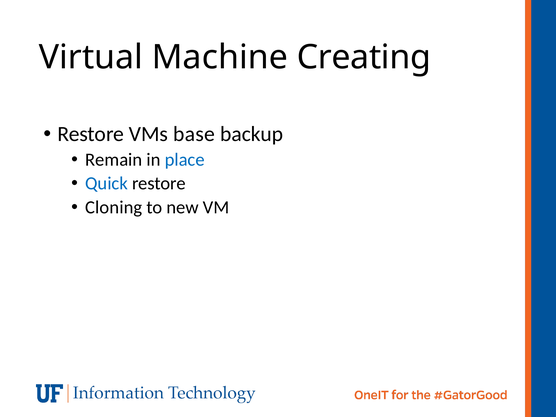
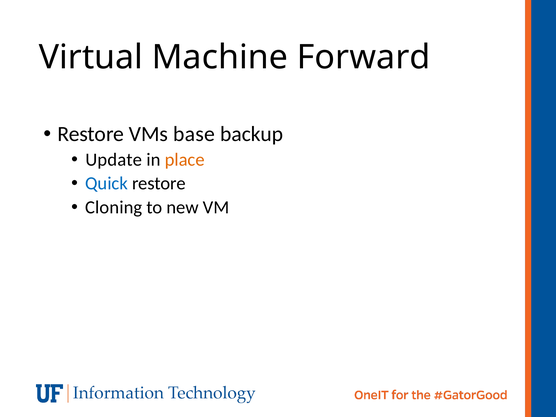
Creating: Creating -> Forward (364, 57)
Remain: Remain -> Update (114, 160)
place colour: blue -> orange (185, 160)
